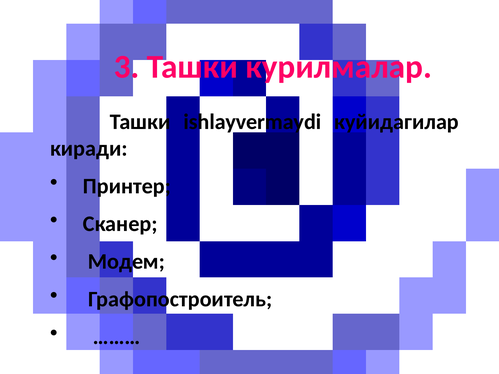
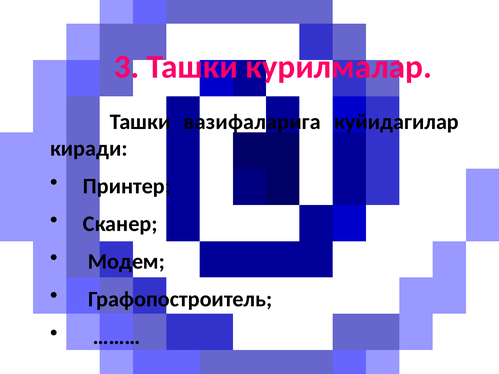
ishlayvermaydi: ishlayvermaydi -> вазифаларига (252, 122)
